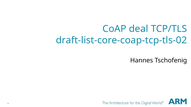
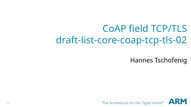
deal: deal -> field (139, 29)
